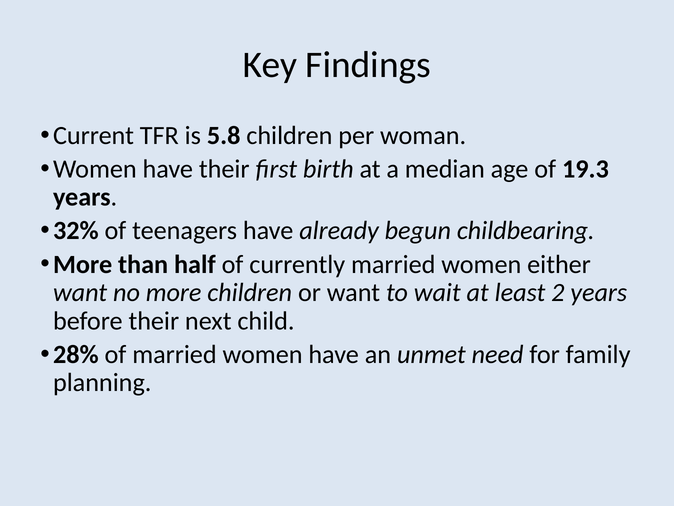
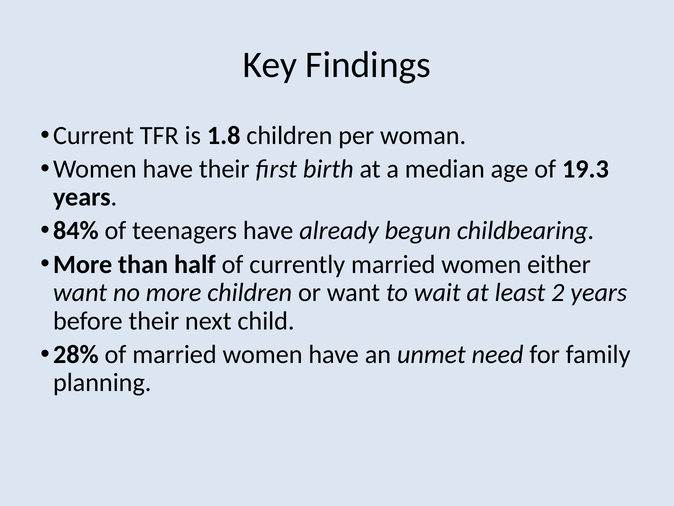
5.8: 5.8 -> 1.8 (224, 135)
32%: 32% -> 84% (76, 231)
